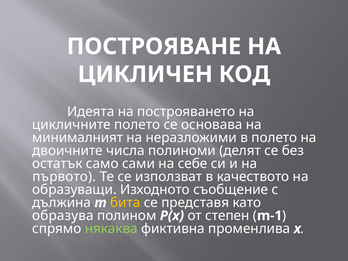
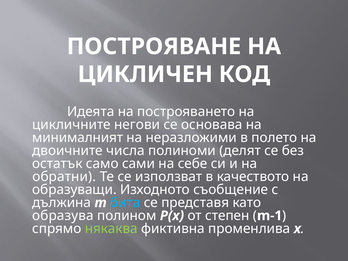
цикличните полето: полето -> негови (137, 125)
първото: първото -> обратни (64, 177)
бита colour: yellow -> light blue (125, 203)
